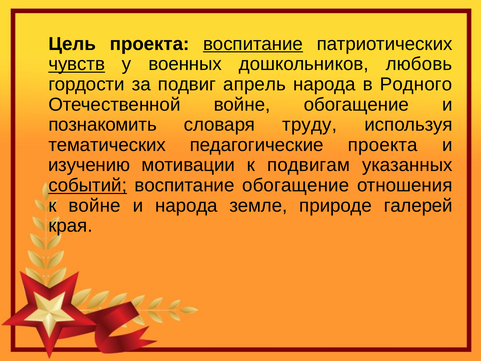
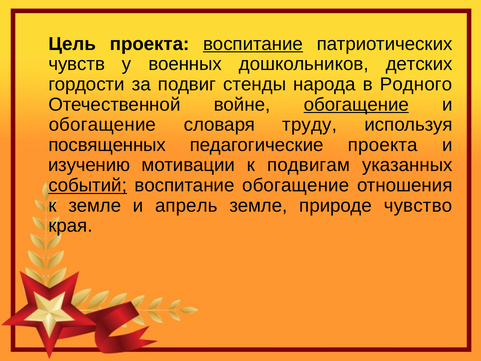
чувств underline: present -> none (77, 64)
любовь: любовь -> детских (419, 64)
апрель: апрель -> стенды (255, 84)
обогащение underline: none -> present (356, 104)
познакомить: познакомить -> обогащение (102, 125)
тематических: тематических -> посвященных (107, 145)
к войне: войне -> земле (95, 205)
и народа: народа -> апрель (186, 205)
галерей: галерей -> чувство (418, 205)
